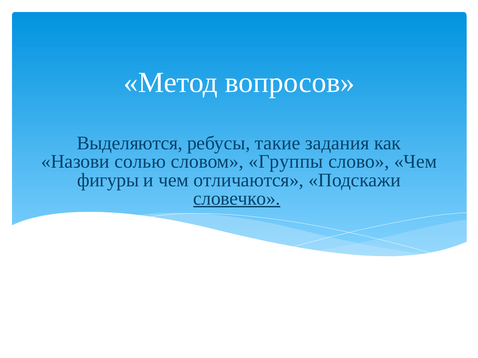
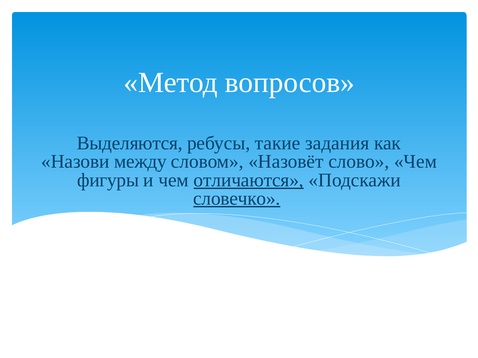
солью: солью -> между (140, 162)
Группы: Группы -> Назовёт (286, 162)
отличаются underline: none -> present (249, 180)
